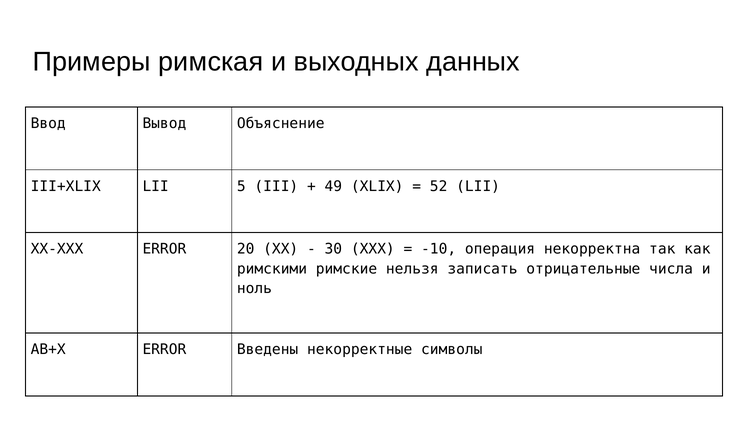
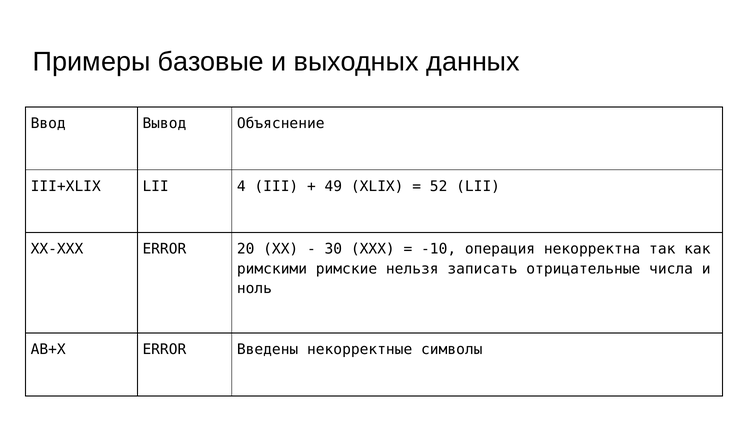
римская: римская -> базовые (211, 62)
5: 5 -> 4 (241, 186)
